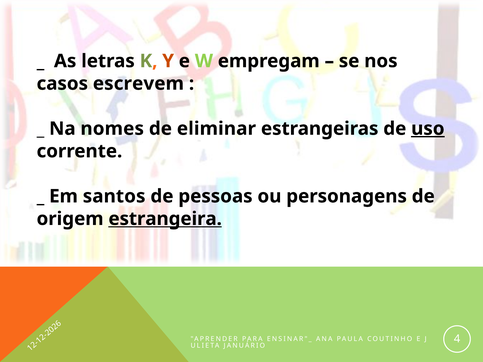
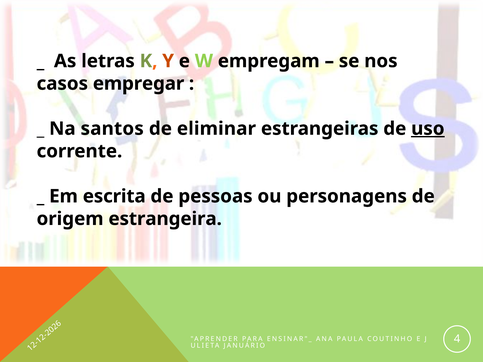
escrevem: escrevem -> empregar (139, 84)
nomes: nomes -> santos (112, 129)
santos: santos -> escrita (114, 196)
estrangeira underline: present -> none (165, 219)
